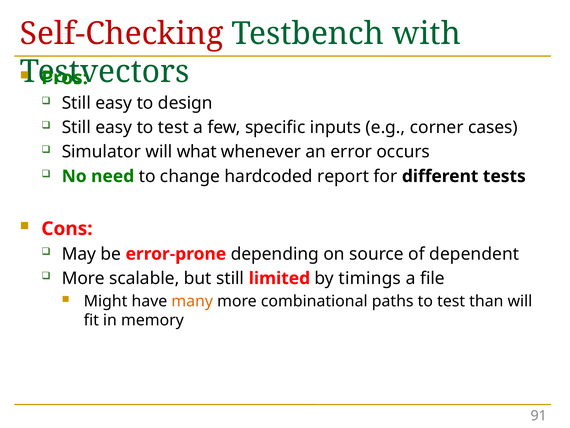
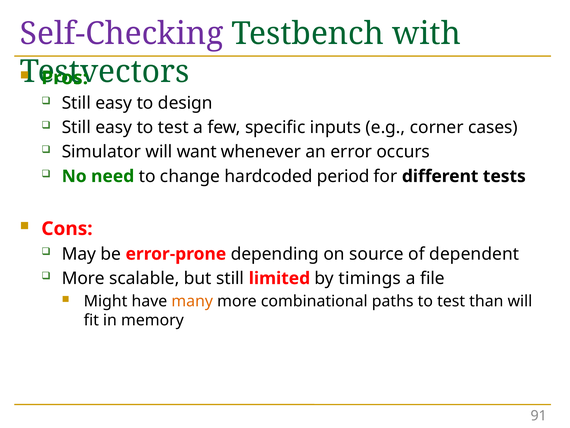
Self-Checking colour: red -> purple (122, 34)
what: what -> want (197, 152)
report: report -> period (343, 176)
